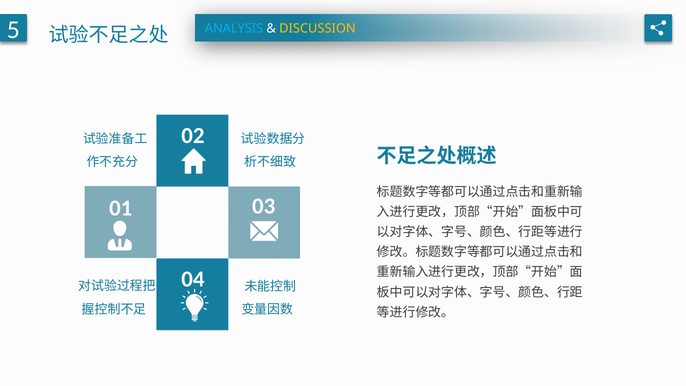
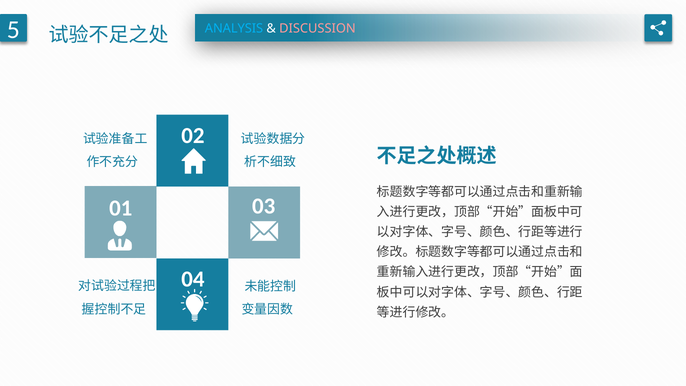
DISCUSSION colour: yellow -> pink (317, 29)
